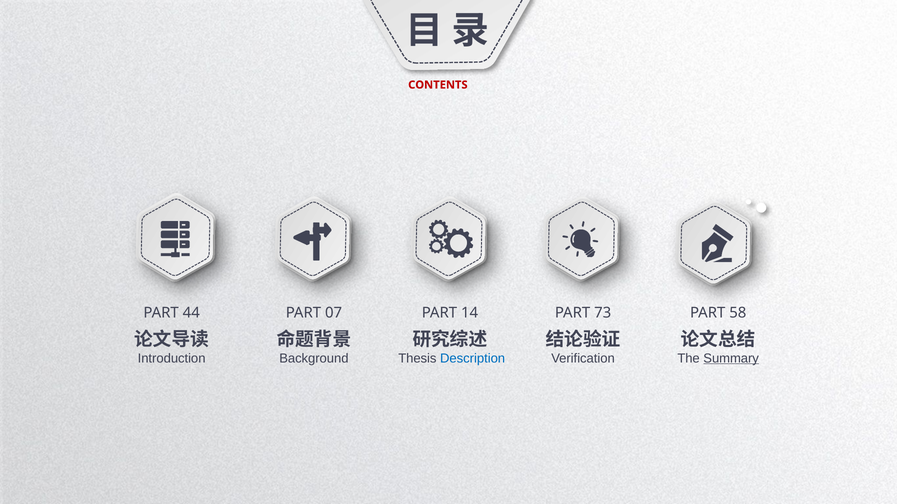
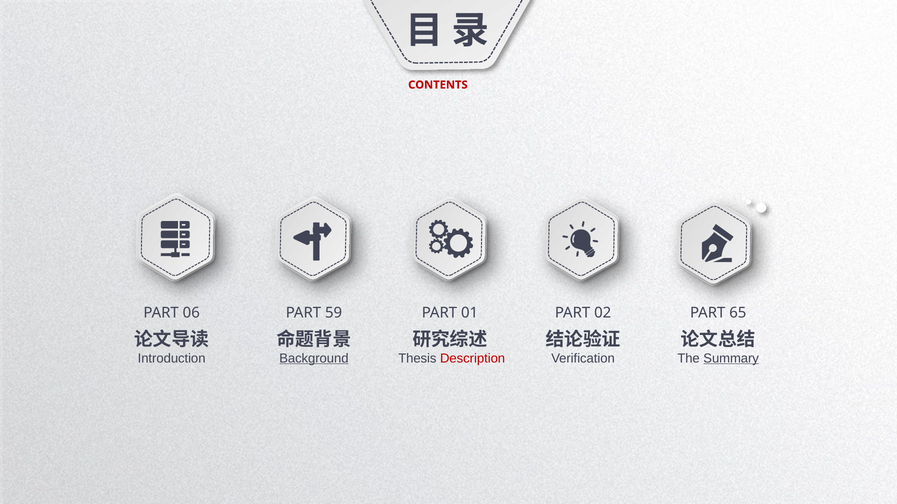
44: 44 -> 06 (191, 313)
07: 07 -> 59 (334, 313)
14: 14 -> 01 (470, 313)
73: 73 -> 02 (603, 313)
58: 58 -> 65 (738, 313)
Background underline: none -> present (314, 359)
Description colour: blue -> red (473, 359)
